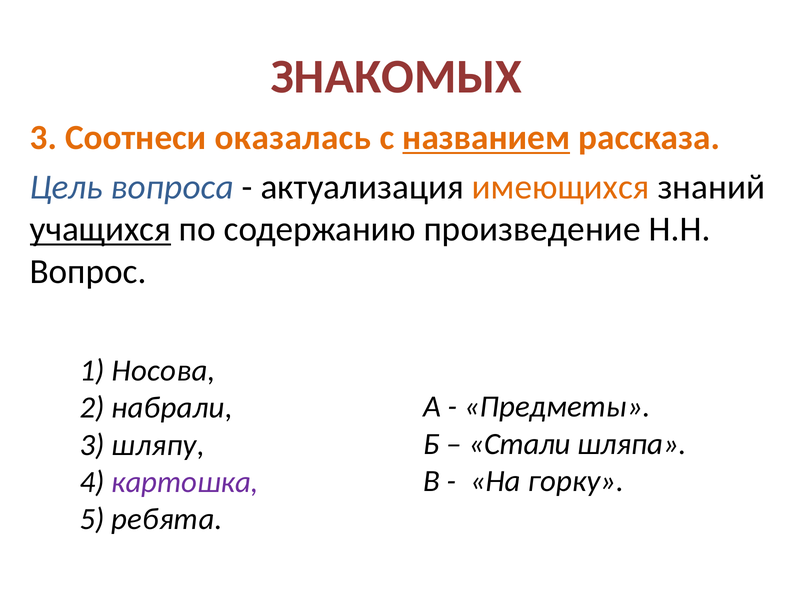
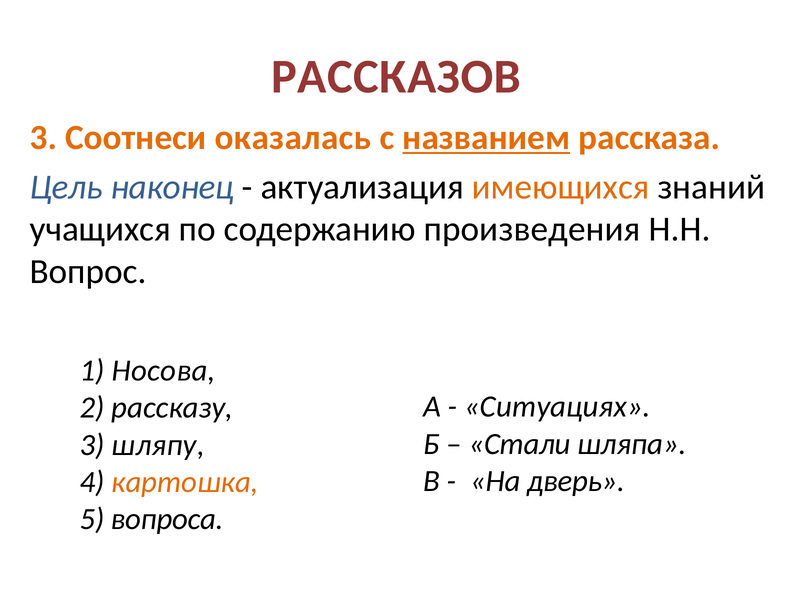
ЗНАКОМЫХ: ЗНАКОМЫХ -> РАССКАЗОВ (396, 77)
вопроса: вопроса -> наконец (172, 187)
учащихся underline: present -> none (100, 229)
произведение: произведение -> произведения (532, 229)
Предметы: Предметы -> Ситуациях (557, 407)
набрали: набрали -> рассказу (172, 408)
горку: горку -> дверь (576, 481)
картошка colour: purple -> orange (185, 482)
ребята: ребята -> вопроса (167, 519)
